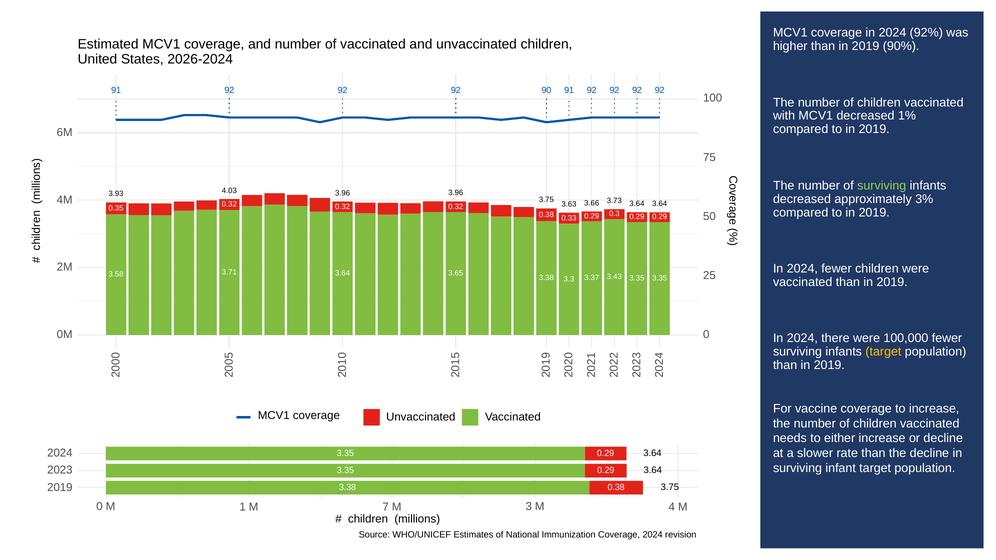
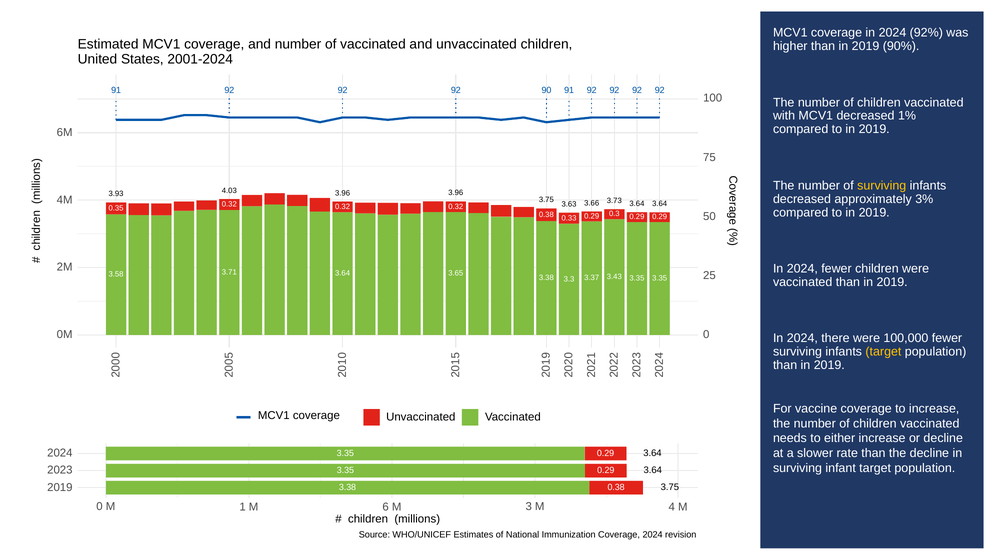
2026-2024: 2026-2024 -> 2001-2024 (200, 59)
surviving colour: light green -> yellow (882, 186)
7: 7 -> 6 (386, 507)
